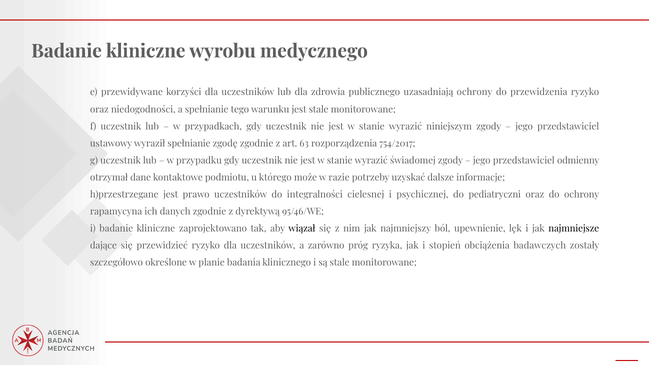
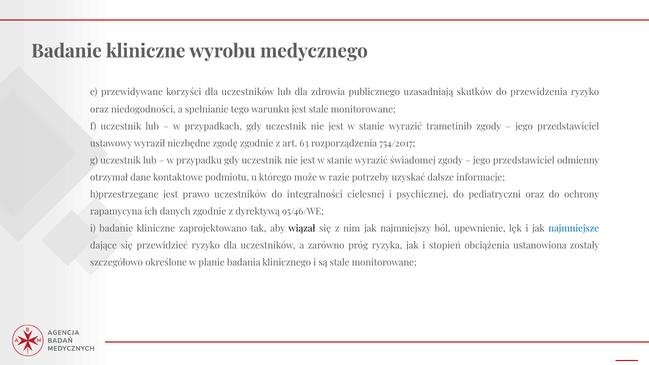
uzasadniają ochrony: ochrony -> skutków (475, 92)
niniejszym: niniejszym -> trametinib (449, 126)
wyraził spełnianie: spełnianie -> niezbędne (189, 143)
najmniejsze colour: black -> blue (574, 229)
badawczych: badawczych -> ustanowiona (540, 246)
